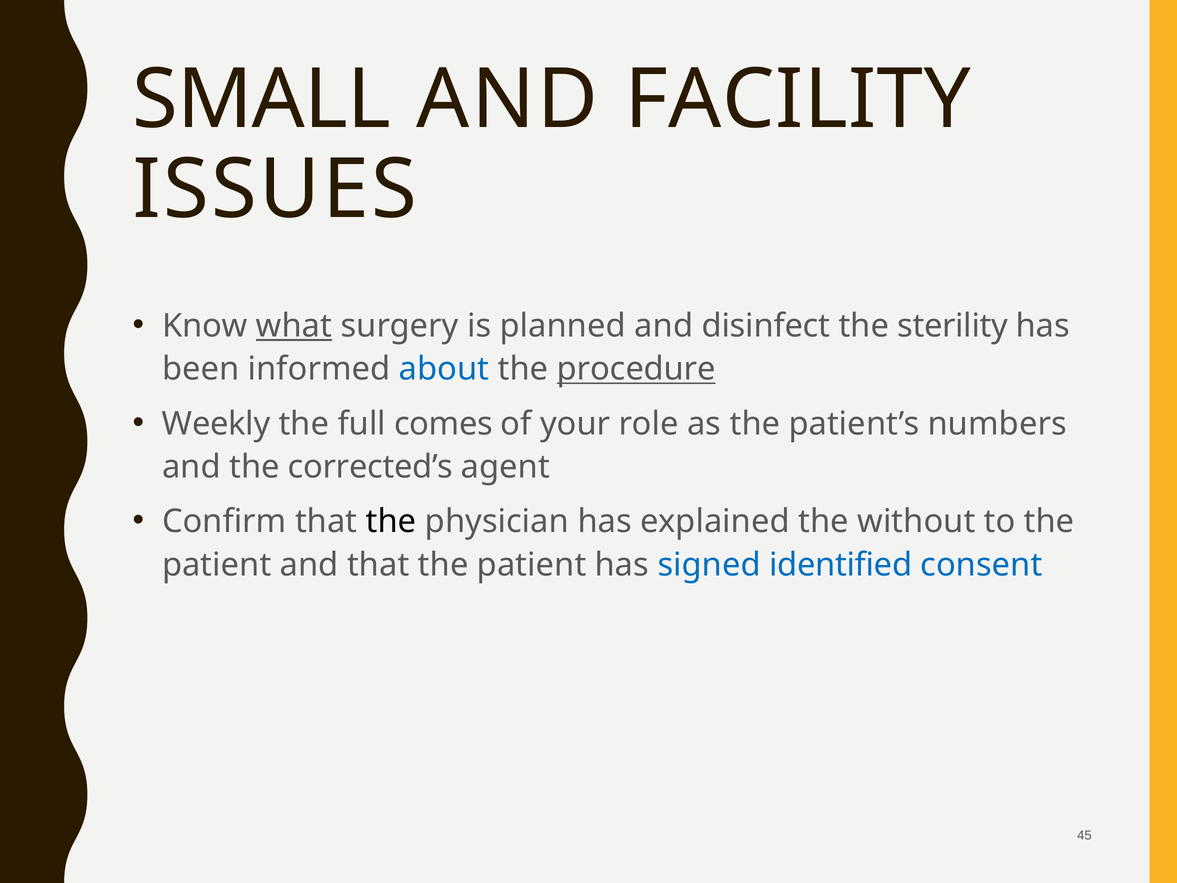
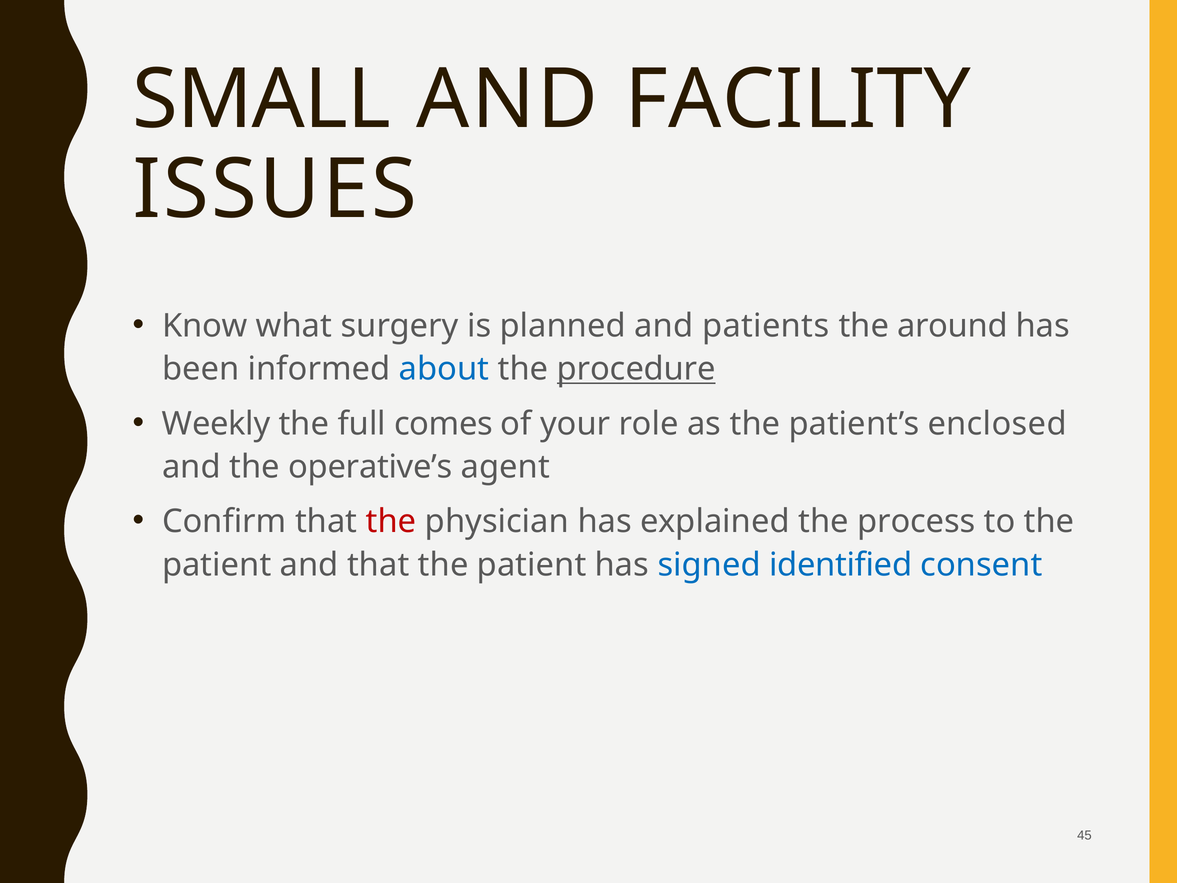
what underline: present -> none (294, 326)
disinfect: disinfect -> patients (766, 326)
sterility: sterility -> around (953, 326)
numbers: numbers -> enclosed (997, 424)
corrected’s: corrected’s -> operative’s (370, 467)
the colour: black -> red (391, 521)
without: without -> process (916, 521)
